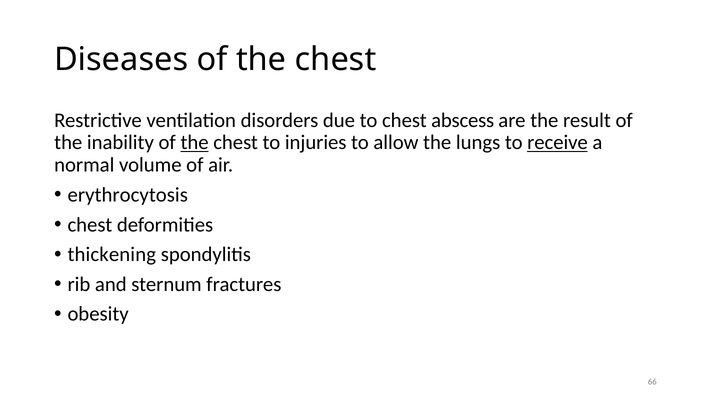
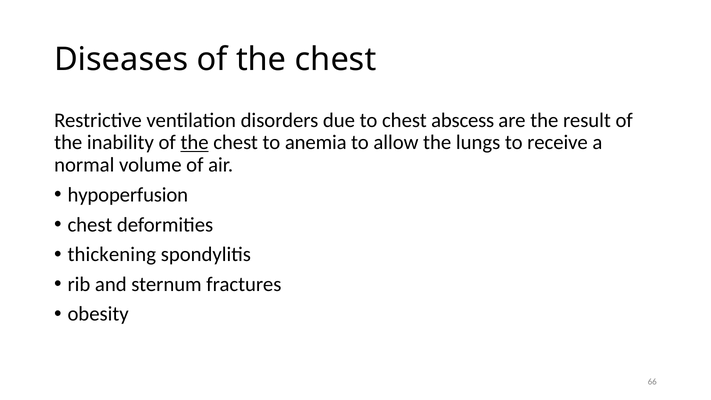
injuries: injuries -> anemia (316, 143)
receive underline: present -> none (558, 143)
erythrocytosis: erythrocytosis -> hypoperfusion (128, 195)
